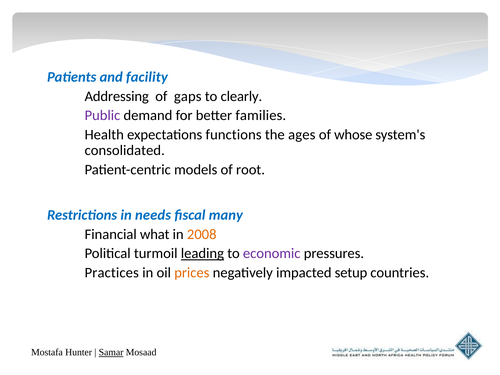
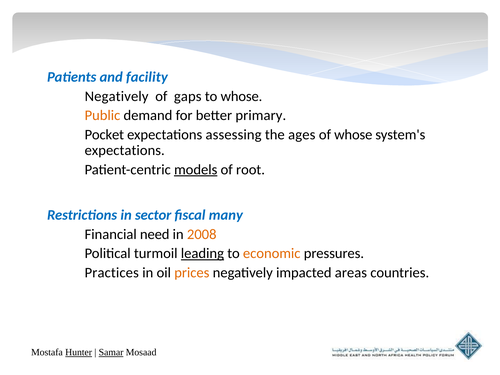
Addressing: Addressing -> Negatively (117, 96)
to clearly: clearly -> whose (241, 96)
Public colour: purple -> orange (102, 115)
families: families -> primary (261, 115)
Health: Health -> Pocket (104, 135)
functions: functions -> assessing (234, 135)
consolidated: consolidated -> expectations (125, 150)
models underline: none -> present (196, 170)
needs: needs -> sector (153, 215)
what: what -> need (155, 234)
economic colour: purple -> orange (272, 253)
setup: setup -> areas (351, 273)
Hunter underline: none -> present (79, 352)
